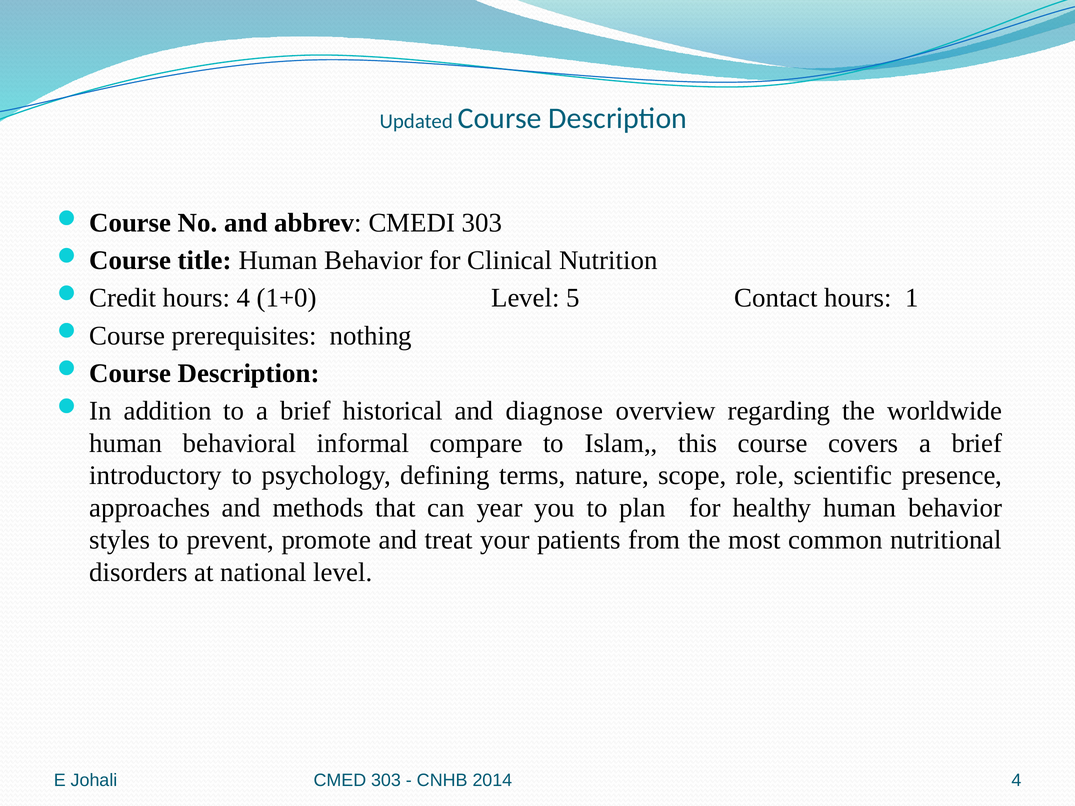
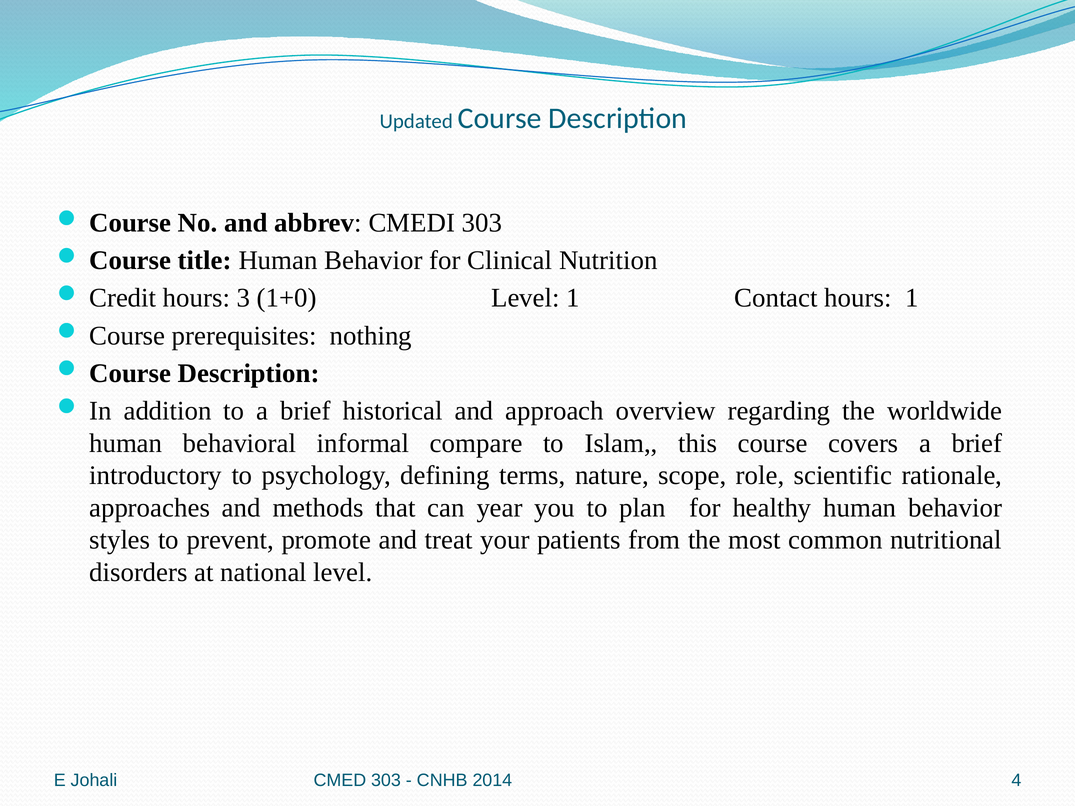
hours 4: 4 -> 3 (243, 298)
Level 5: 5 -> 1 (573, 298)
diagnose: diagnose -> approach (555, 411)
presence: presence -> rationale (952, 476)
